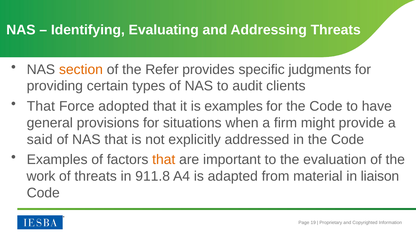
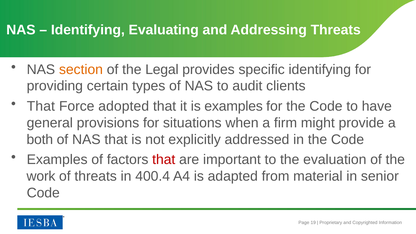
Refer: Refer -> Legal (162, 69)
specific judgments: judgments -> identifying (320, 69)
said: said -> both (40, 139)
that colour: orange -> red (164, 160)
911.8: 911.8 -> 400.4 (153, 176)
liaison: liaison -> senior (380, 176)
